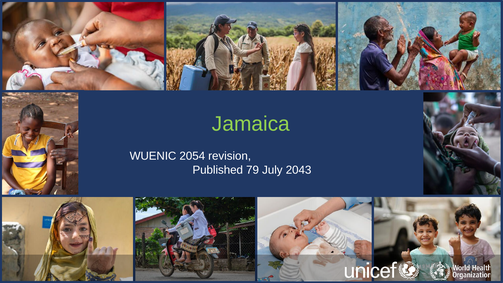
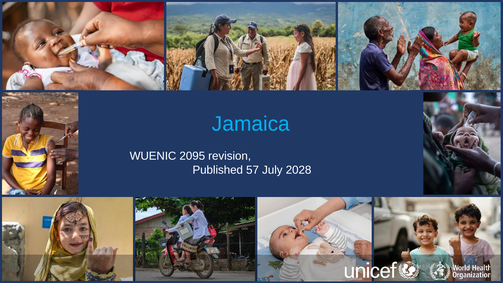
Jamaica colour: light green -> light blue (251, 124)
2054: 2054 -> 2095 (192, 156)
79: 79 -> 57 (253, 170)
2043: 2043 -> 2028 (299, 170)
